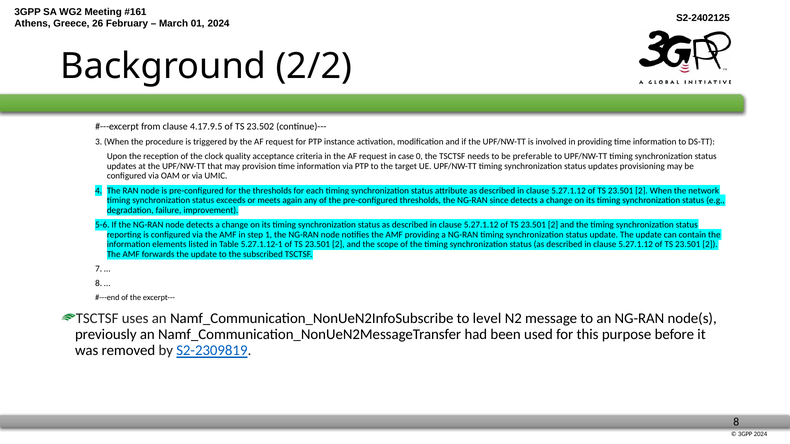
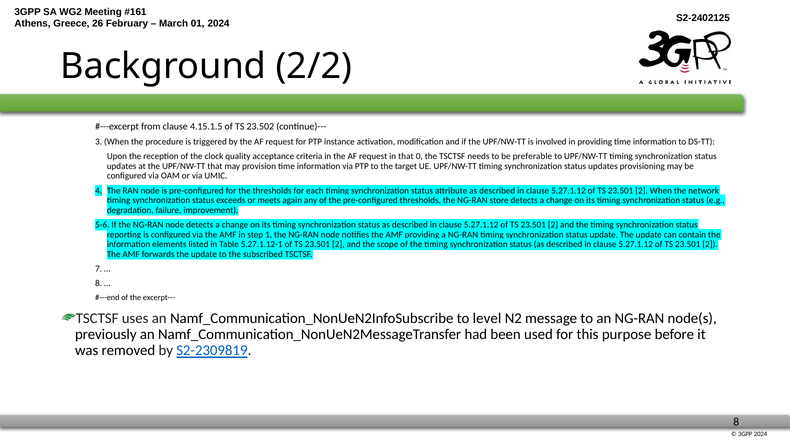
4.17.9.5: 4.17.9.5 -> 4.15.1.5 (206, 127)
in case: case -> that (406, 156)
since: since -> store (499, 200)
